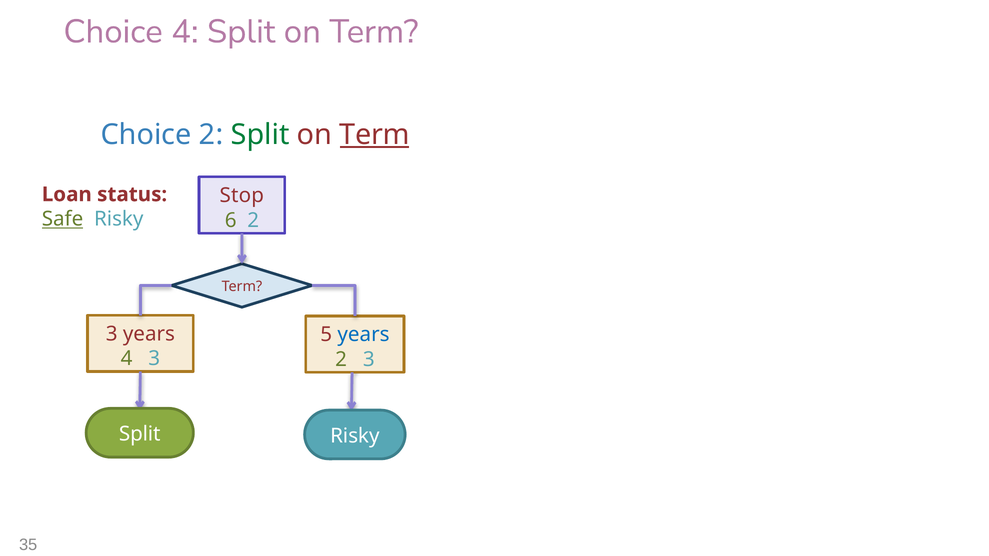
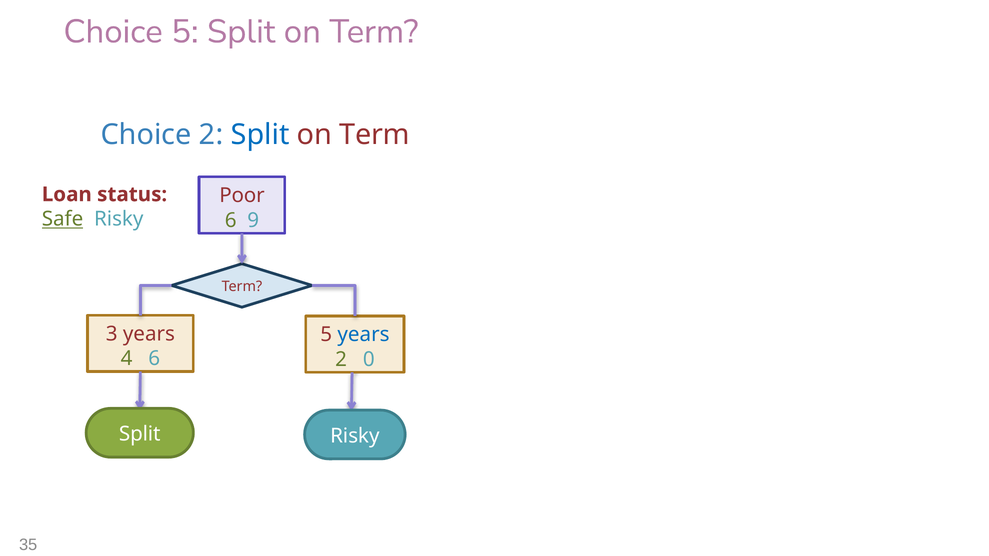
Choice 4: 4 -> 5 (185, 32)
Split colour: green -> blue (260, 135)
Term underline: present -> none (375, 135)
Stop: Stop -> Poor (242, 196)
6 2: 2 -> 9 (253, 220)
4 3: 3 -> 6 (154, 359)
3: 3 -> 0 (369, 360)
